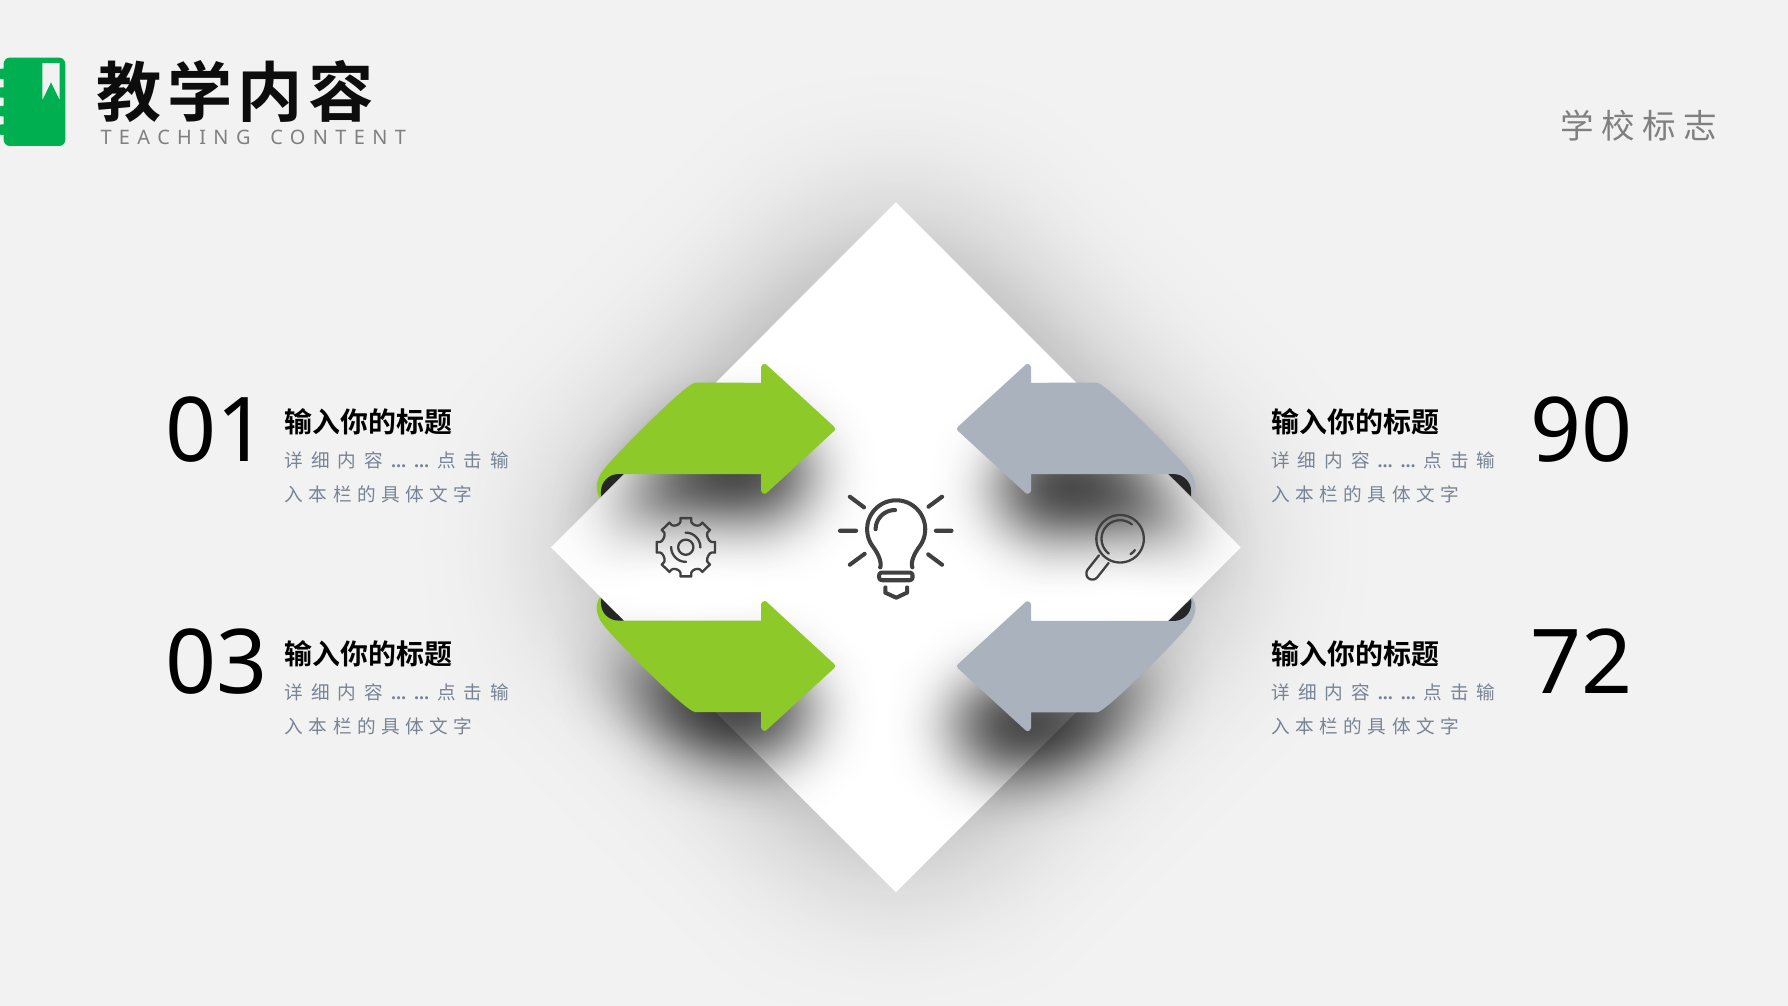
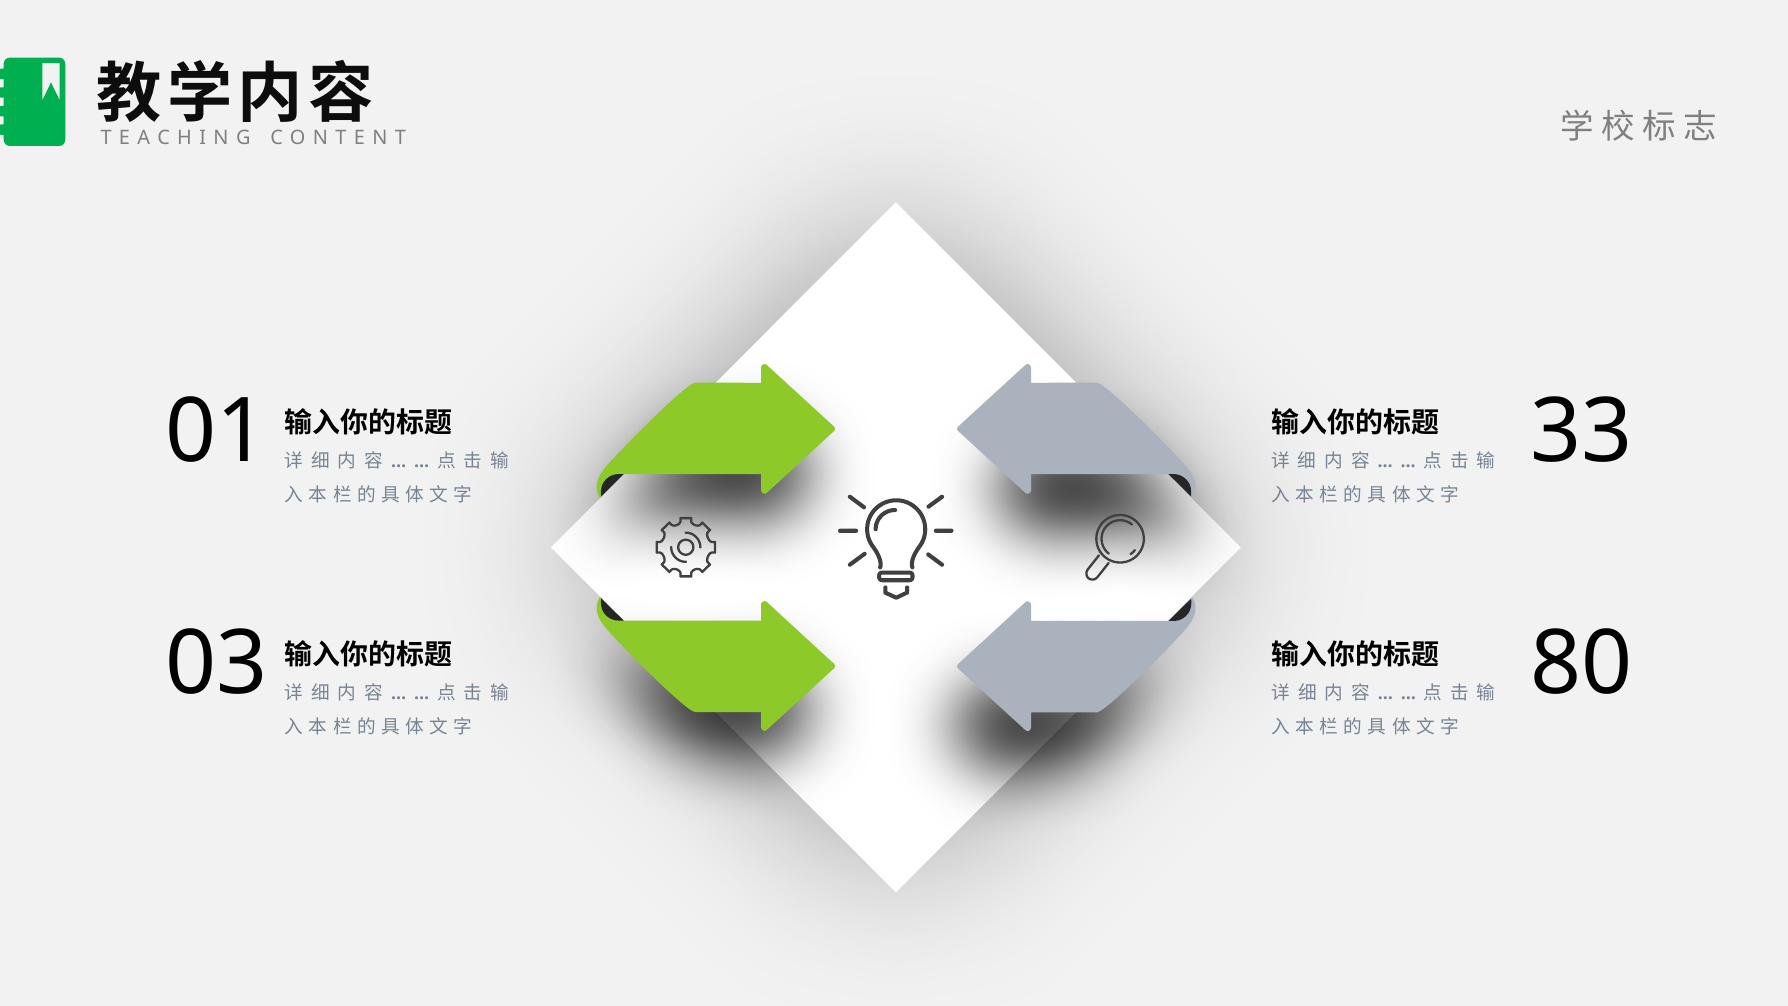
90: 90 -> 33 (1582, 432)
72: 72 -> 80 (1582, 663)
